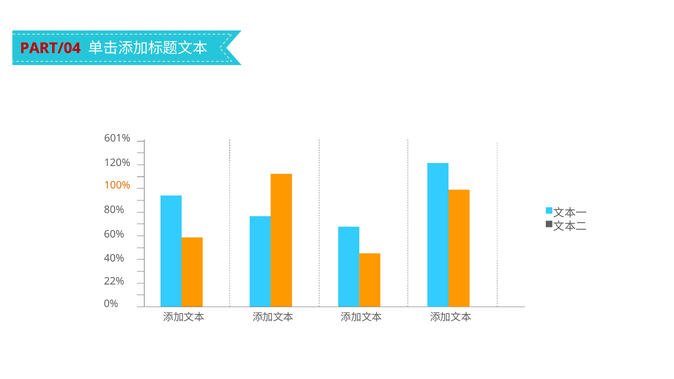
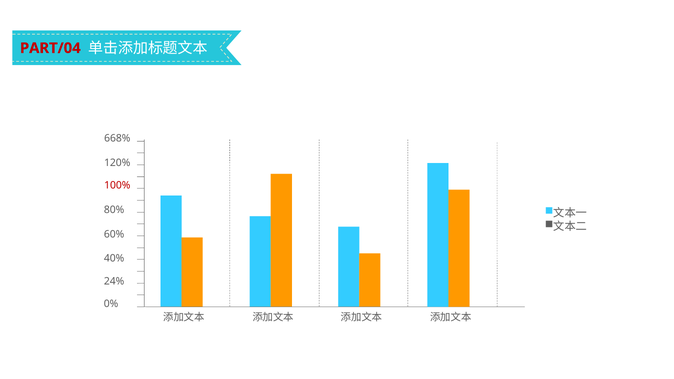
601%: 601% -> 668% (117, 138)
100% colour: orange -> red (117, 185)
22%: 22% -> 24% (114, 281)
